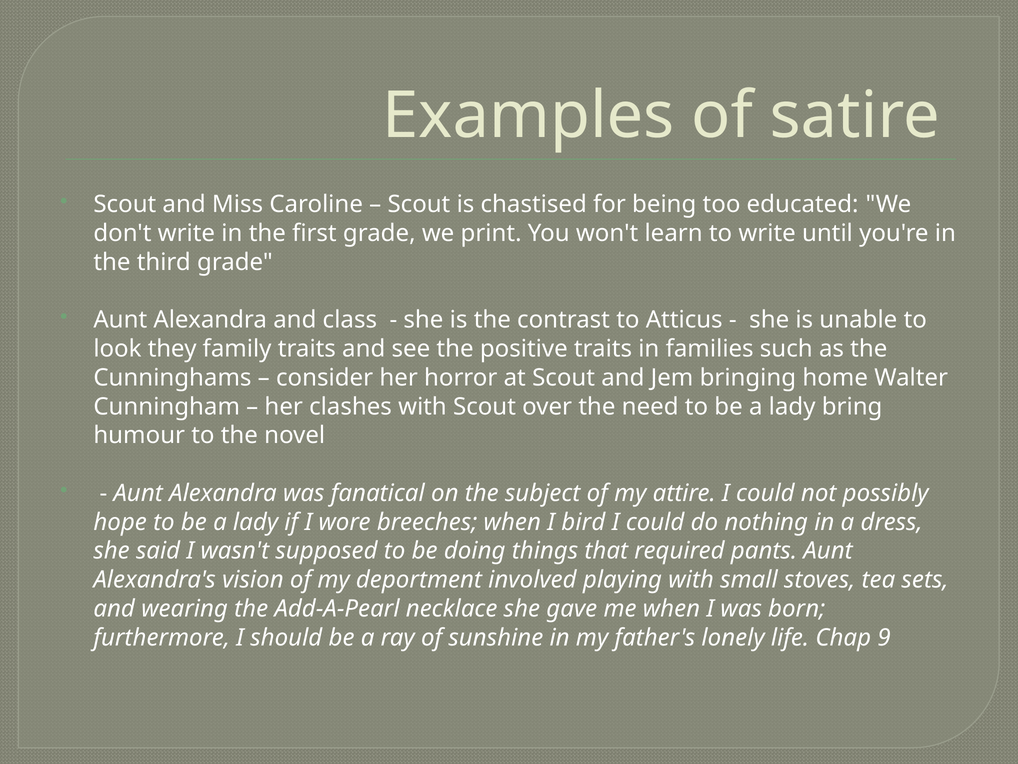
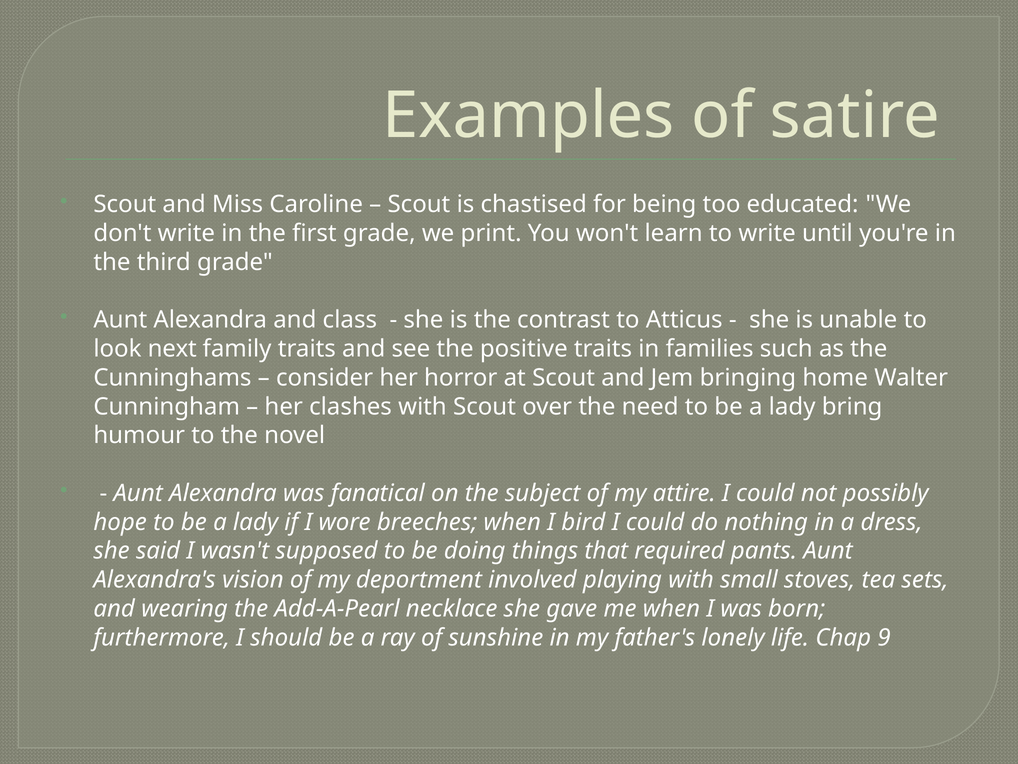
they: they -> next (172, 349)
